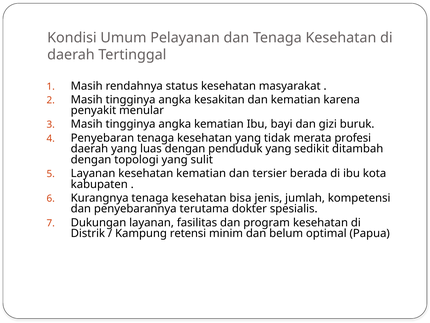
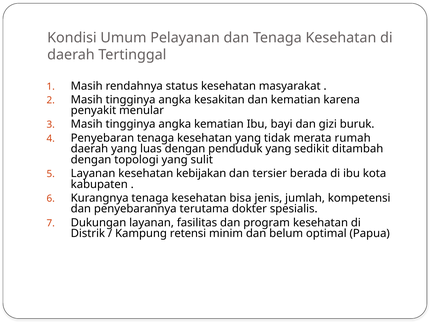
profesi: profesi -> rumah (353, 138)
kesehatan kematian: kematian -> kebijakan (201, 173)
